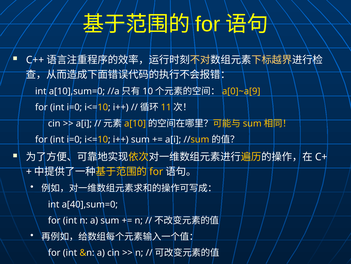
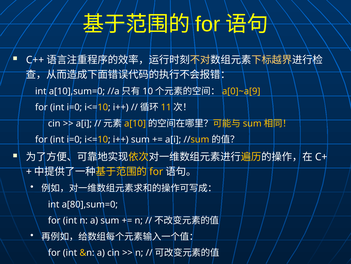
a[40],sum=0: a[40],sum=0 -> a[80],sum=0 (90, 204)
